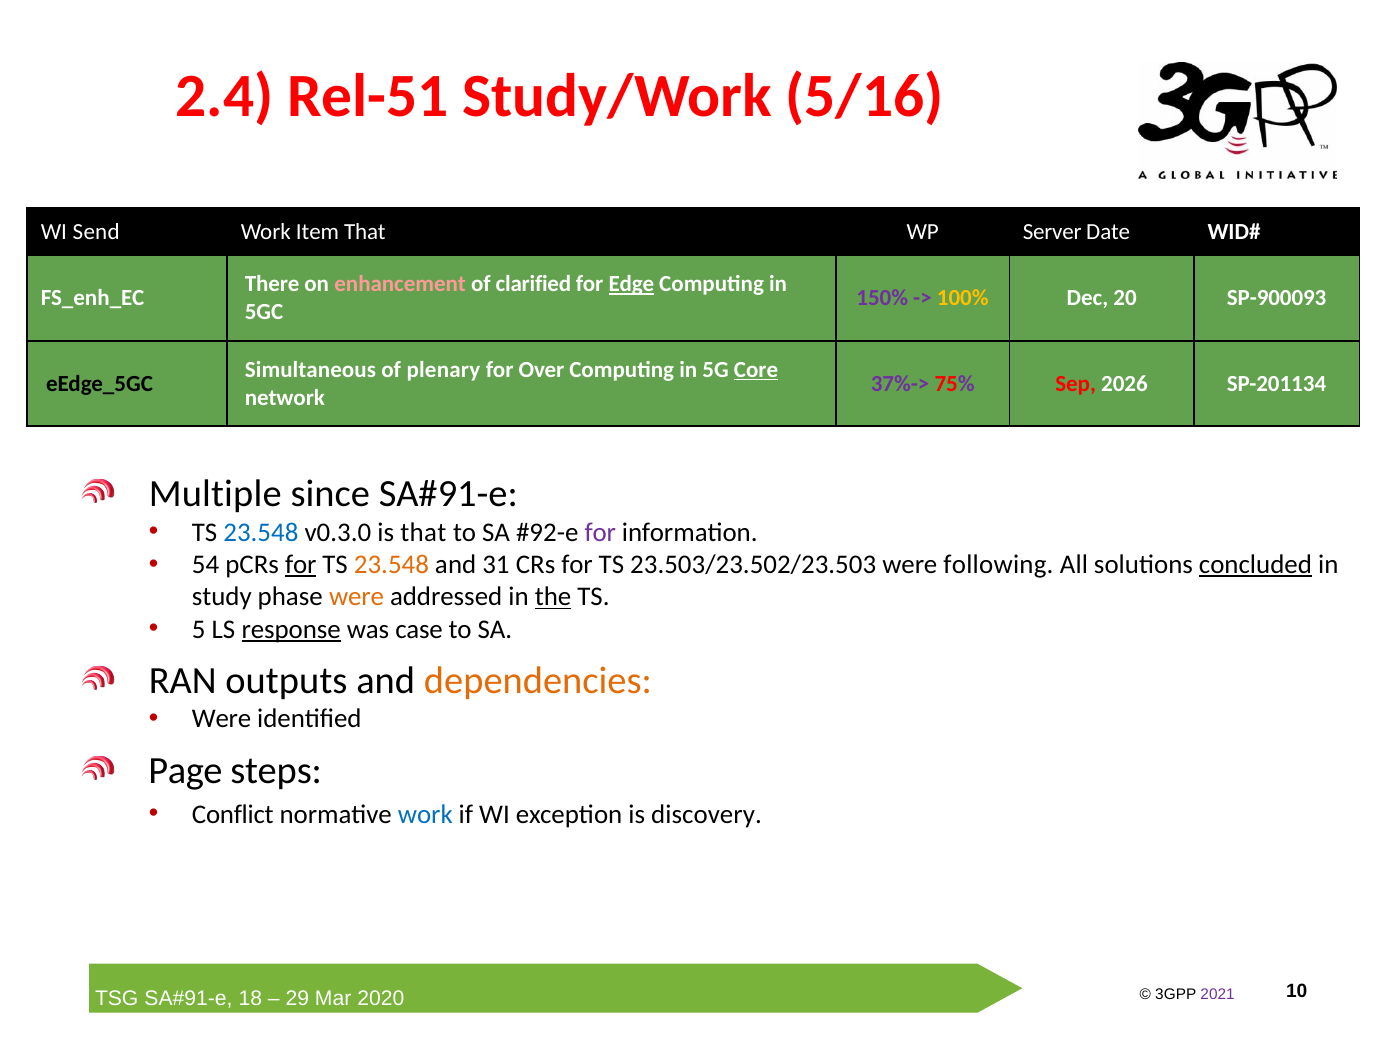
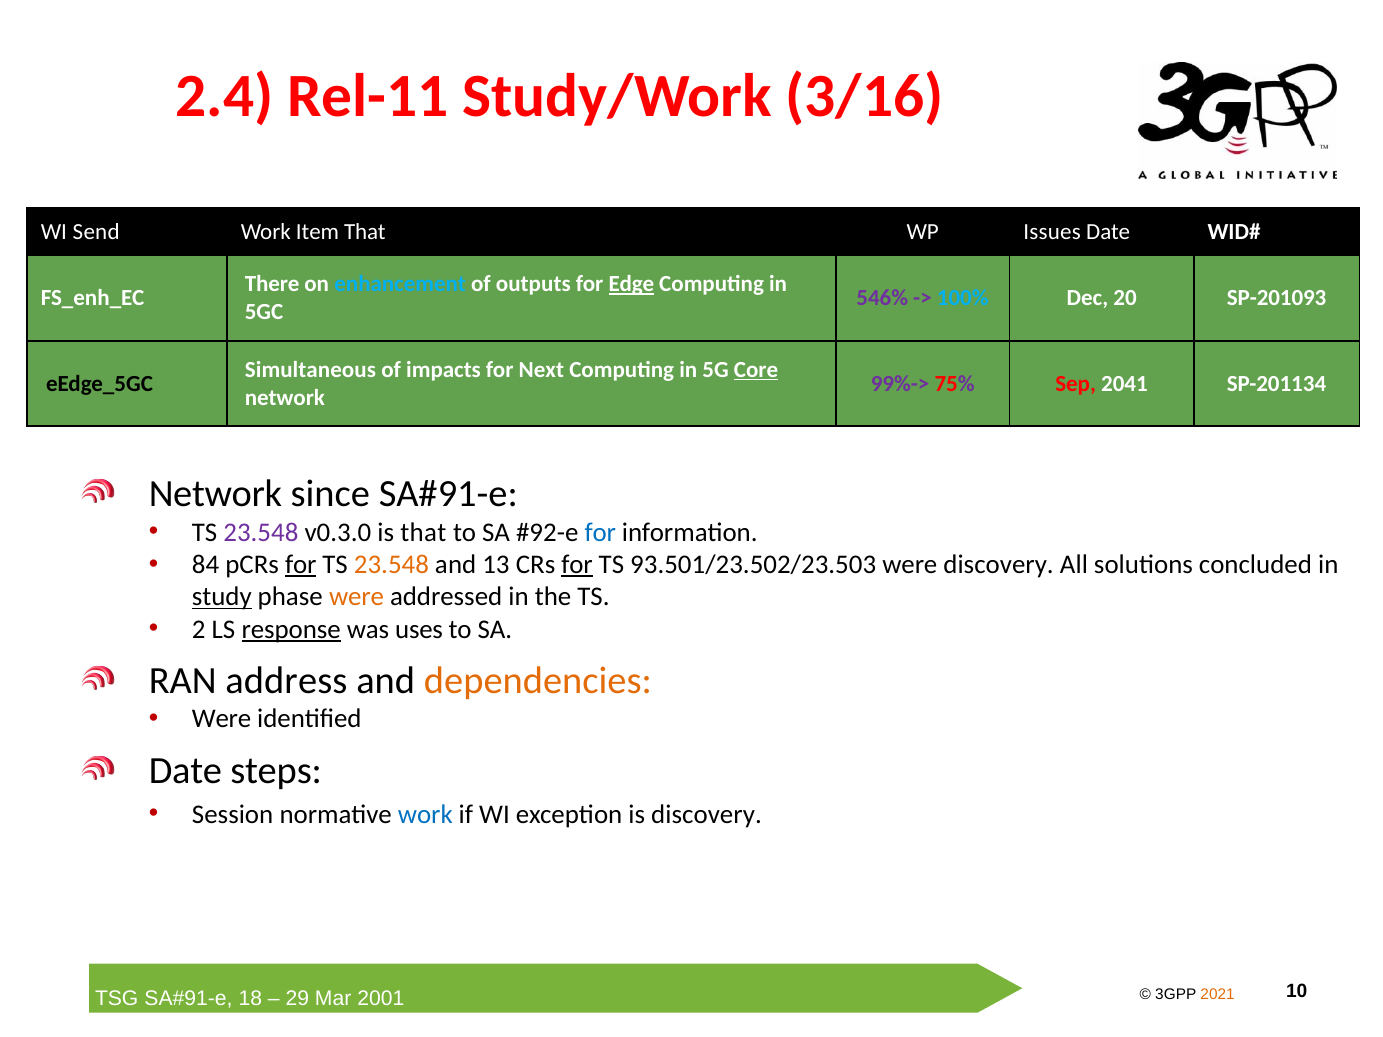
Rel-51: Rel-51 -> Rel-11 (368, 96)
5/16: 5/16 -> 3/16 (865, 96)
Server: Server -> Issues (1052, 232)
enhancement colour: pink -> light blue (400, 284)
clarified: clarified -> outputs (533, 284)
150%: 150% -> 546% (882, 298)
100% colour: yellow -> light blue (963, 298)
SP-900093: SP-900093 -> SP-201093 (1277, 298)
plenary: plenary -> impacts (444, 370)
Over: Over -> Next (541, 370)
37%->: 37%-> -> 99%-> (900, 384)
2026: 2026 -> 2041 (1124, 384)
Multiple: Multiple -> Network (215, 494)
23.548 colour: blue -> purple (261, 532)
for colour: purple -> blue (600, 532)
54: 54 -> 84 (206, 565)
31: 31 -> 13 (496, 565)
for underline: none -> present (577, 565)
23.503/23.502/23.503: 23.503/23.502/23.503 -> 93.501/23.502/23.503 (753, 565)
were following: following -> discovery (999, 565)
concluded underline: present -> none (1255, 565)
study underline: none -> present (222, 597)
the underline: present -> none (553, 597)
5: 5 -> 2 (199, 629)
case: case -> uses (419, 629)
outputs: outputs -> address (286, 681)
Page: Page -> Date (185, 771)
Conflict: Conflict -> Session (233, 815)
2021 colour: purple -> orange (1218, 995)
2020: 2020 -> 2001 (381, 998)
